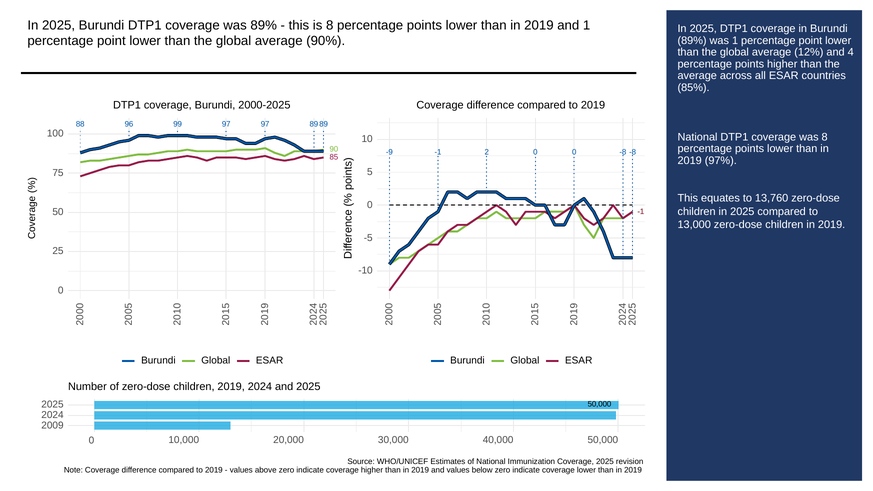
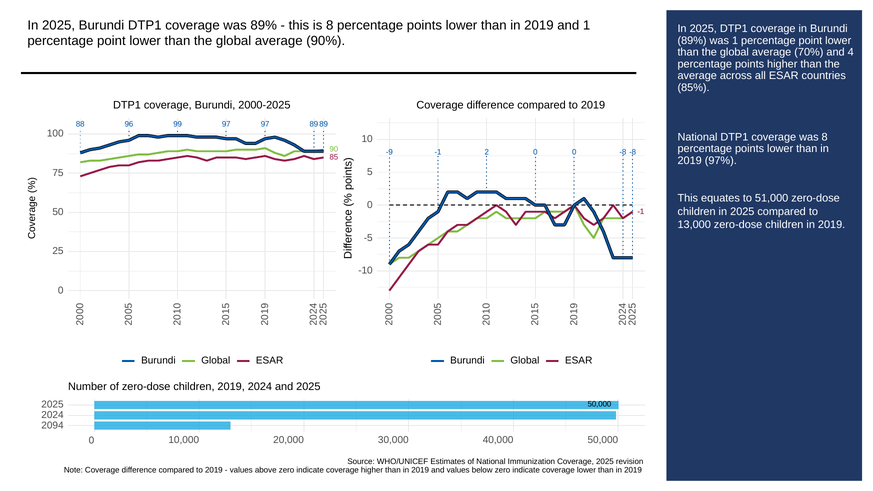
12%: 12% -> 70% (809, 52)
13,760: 13,760 -> 51,000 (772, 198)
2009: 2009 -> 2094 (52, 425)
